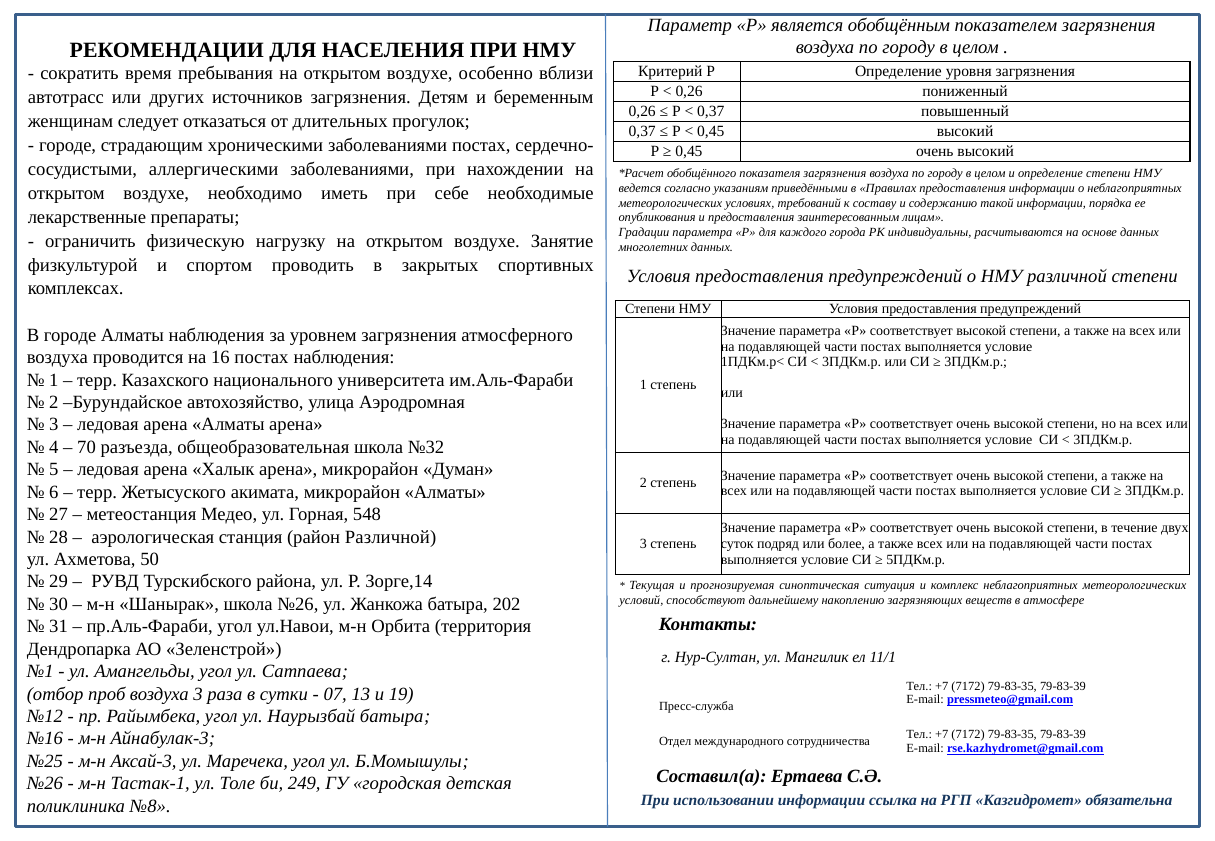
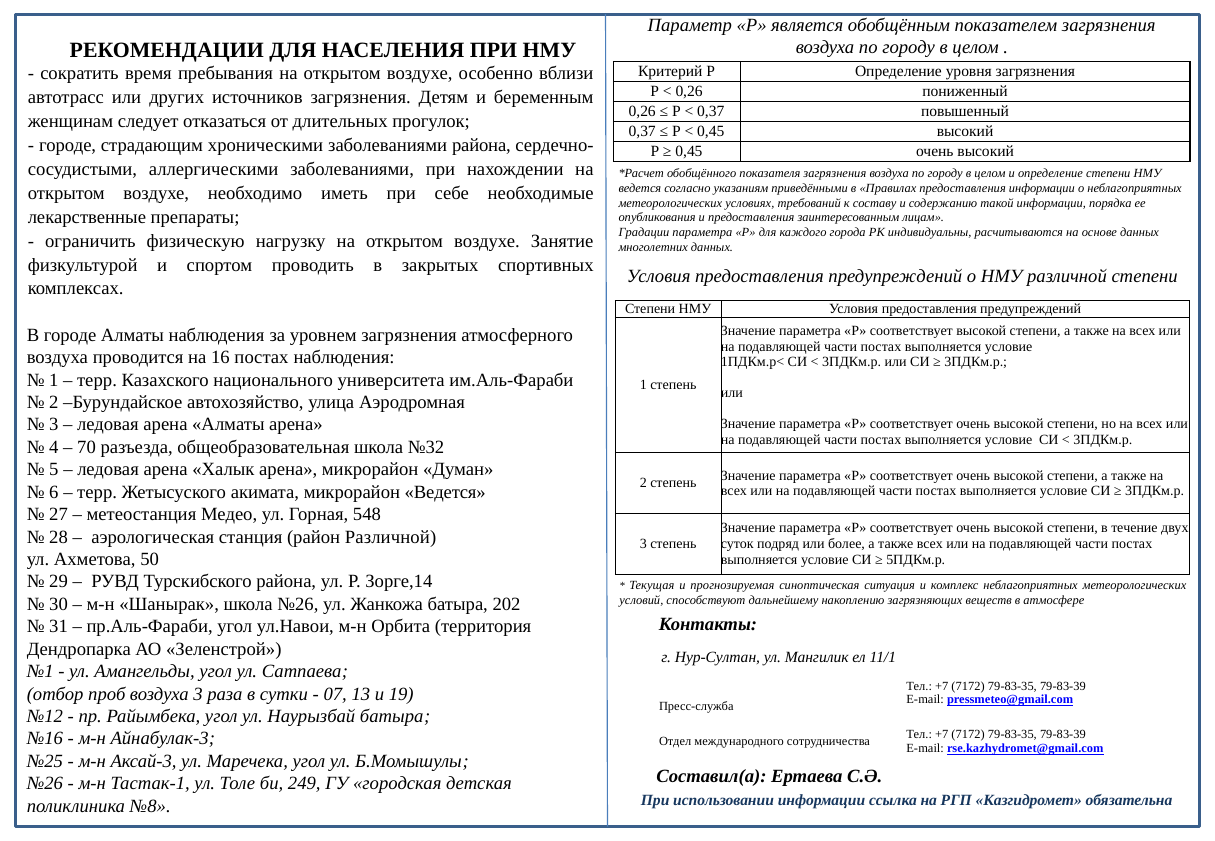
заболеваниями постах: постах -> района (481, 145)
микрорайон Алматы: Алматы -> Ведется (445, 492)
